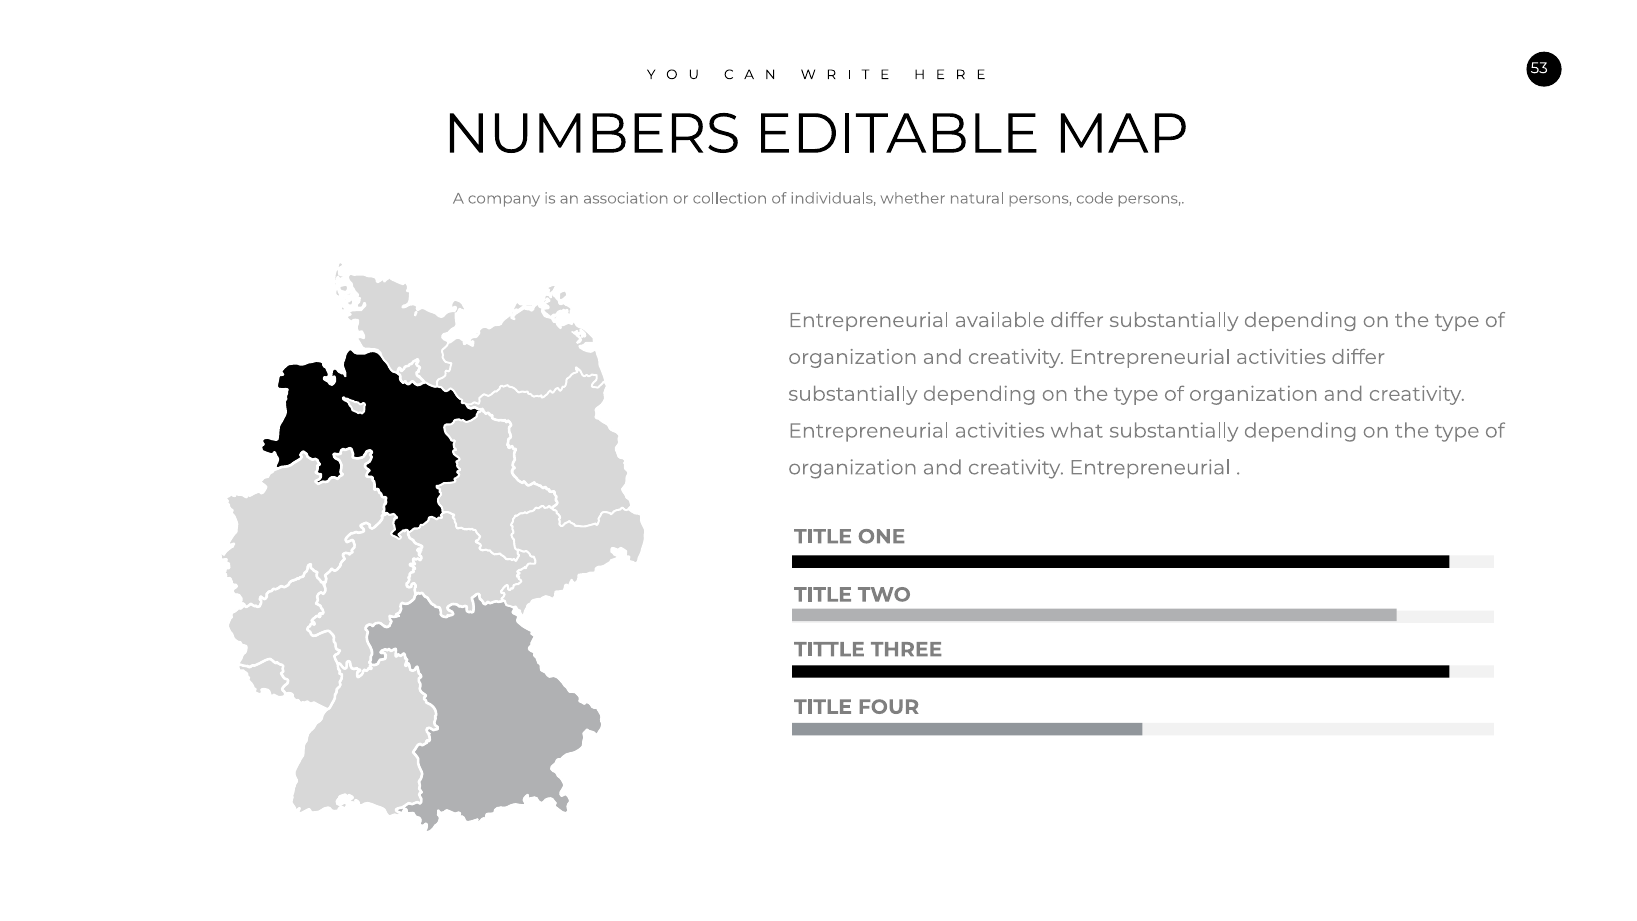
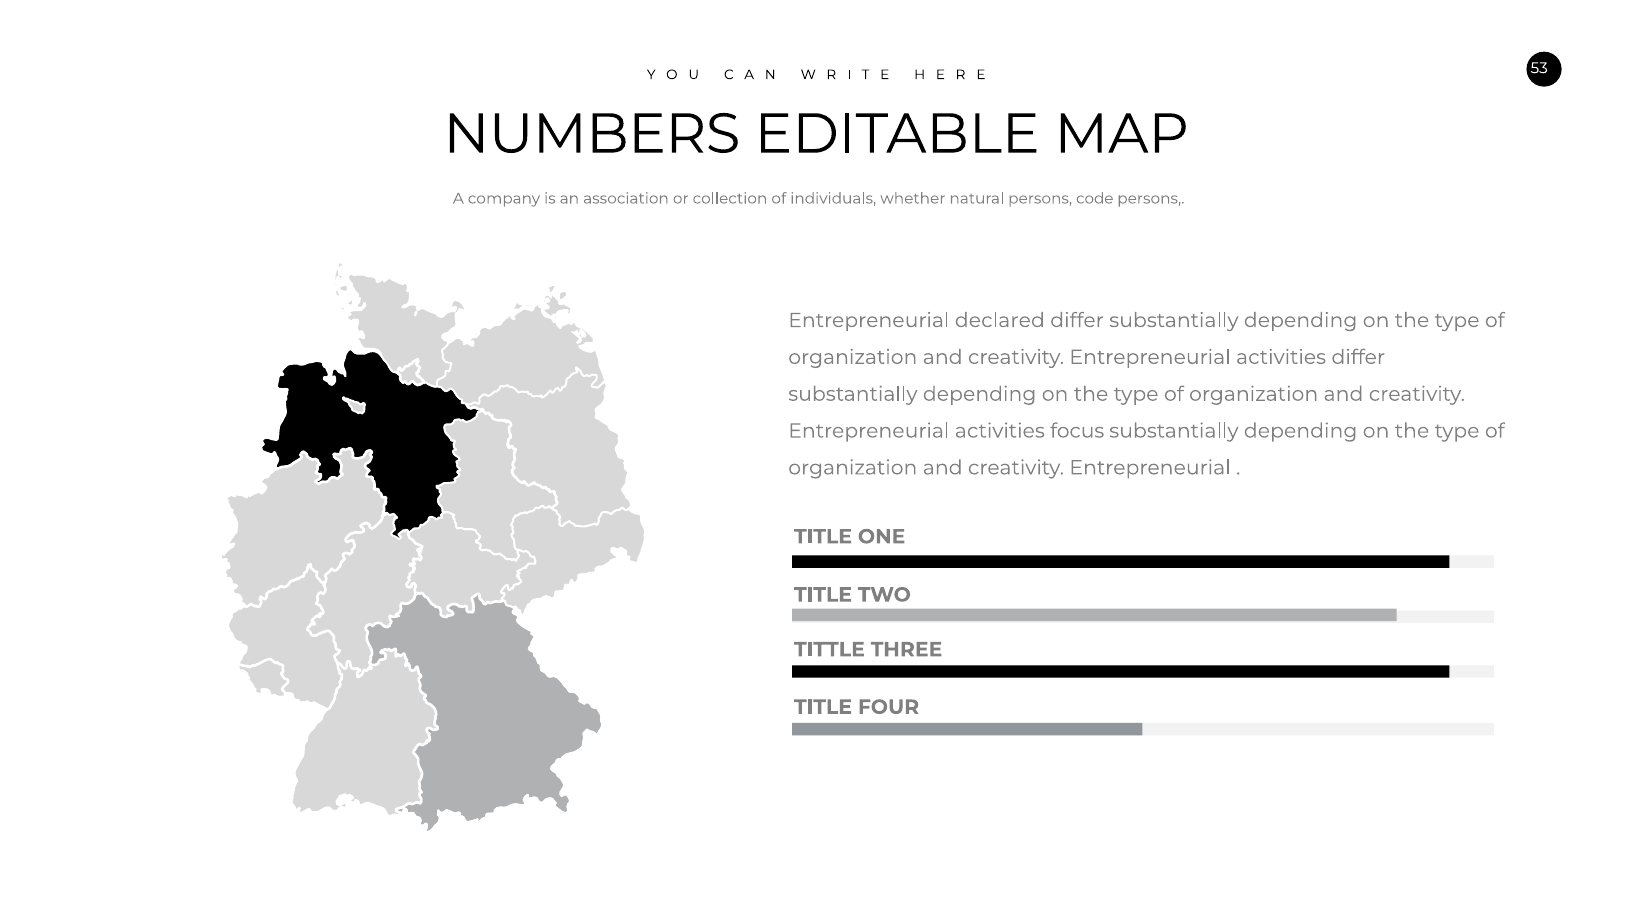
available: available -> declared (1000, 320)
what: what -> focus (1077, 431)
